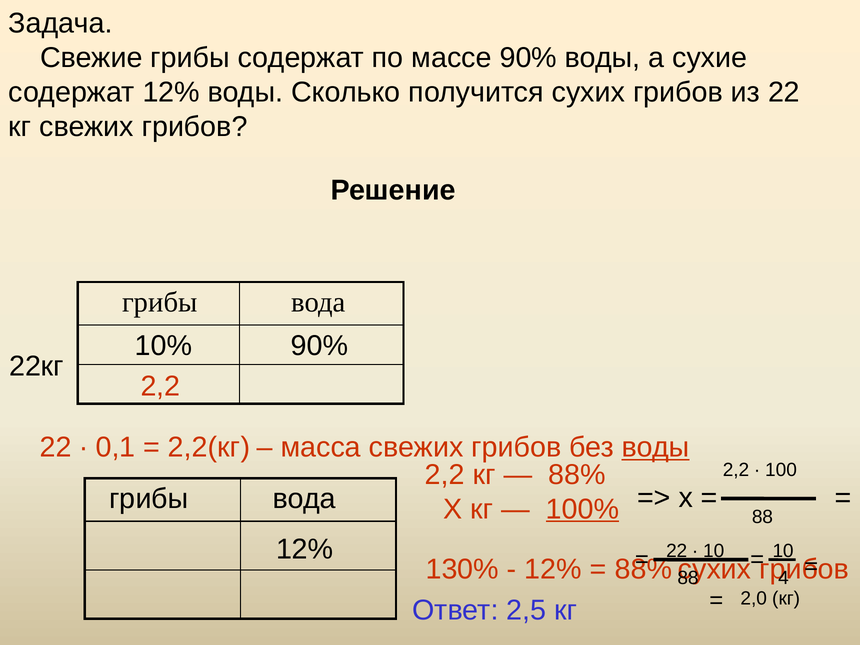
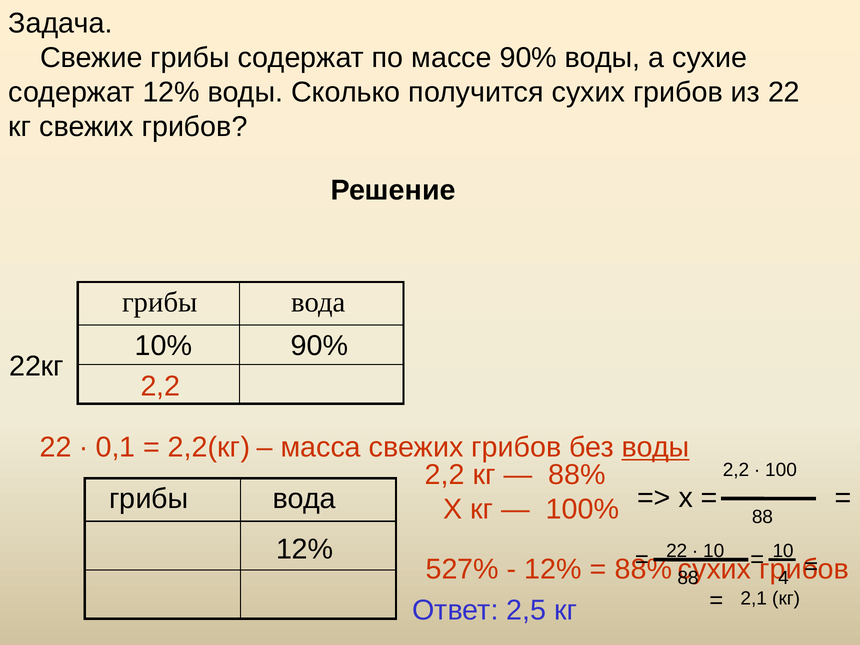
100% underline: present -> none (582, 509)
130%: 130% -> 527% (462, 569)
2,0: 2,0 -> 2,1 (754, 598)
